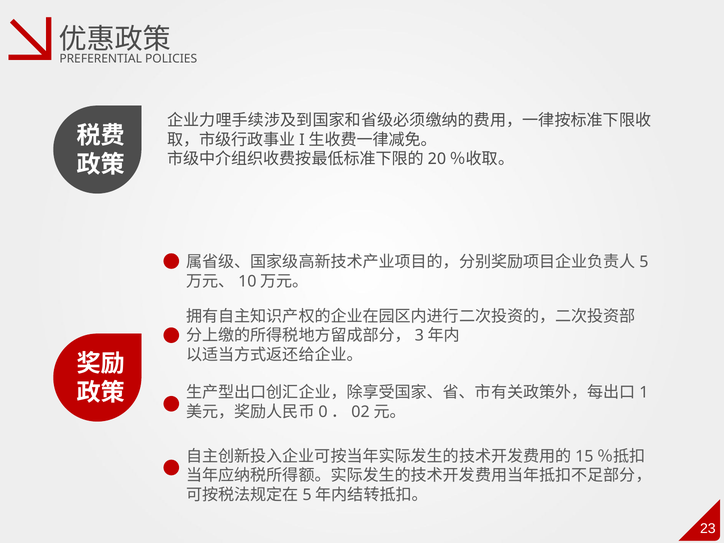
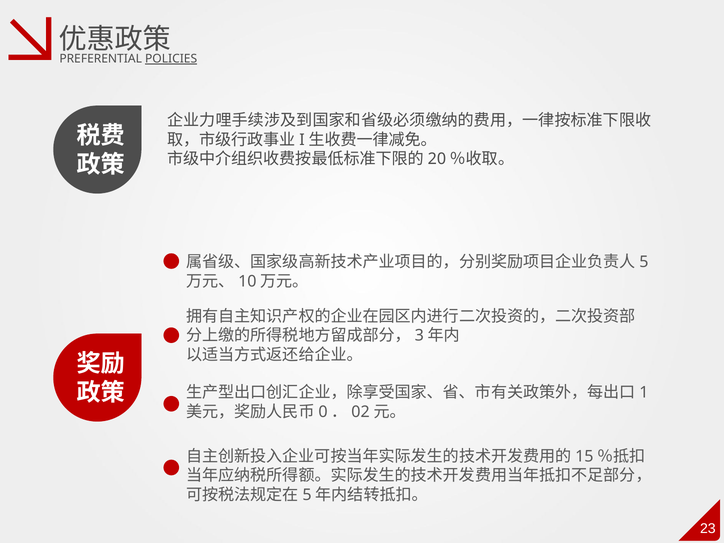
POLICIES underline: none -> present (171, 59)
